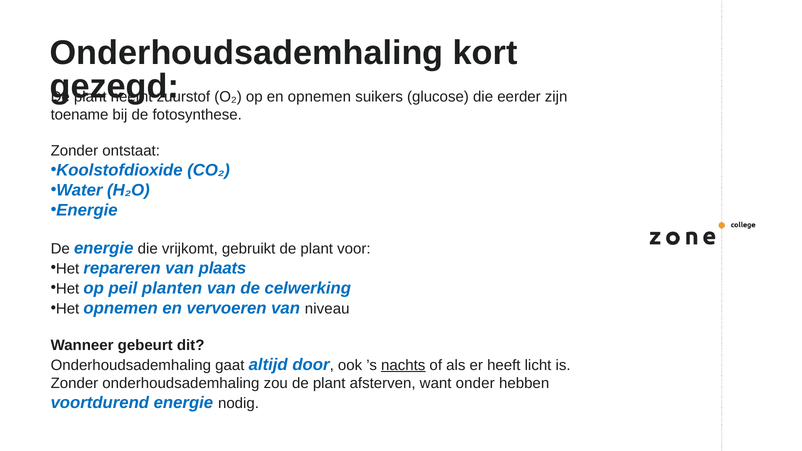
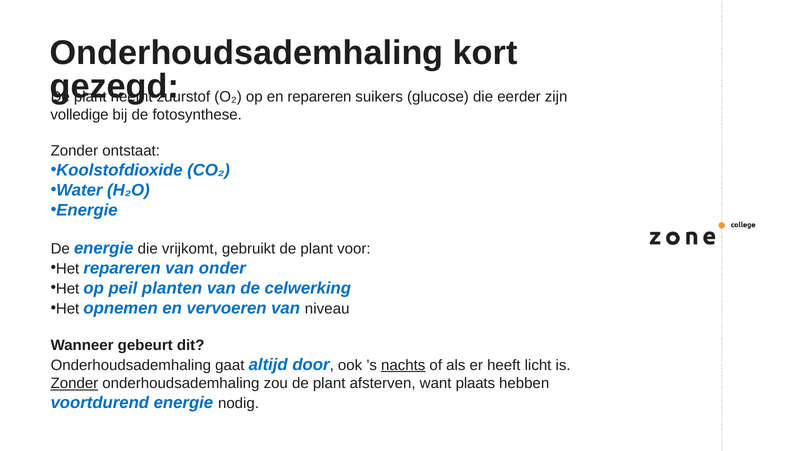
en opnemen: opnemen -> repareren (319, 97)
toename: toename -> volledige (80, 115)
plaats: plaats -> onder (222, 268)
Zonder underline: none -> present (74, 384)
onder: onder -> plaats (475, 384)
